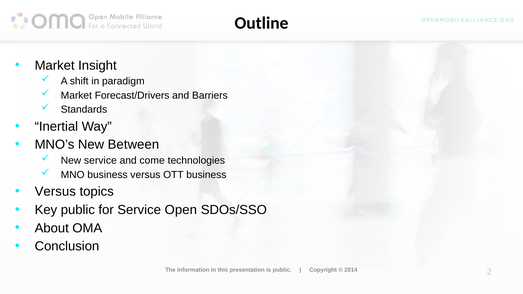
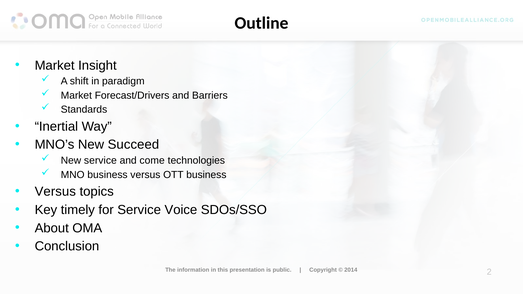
Between: Between -> Succeed (133, 145)
Key public: public -> timely (78, 210)
Open: Open -> Voice (181, 210)
